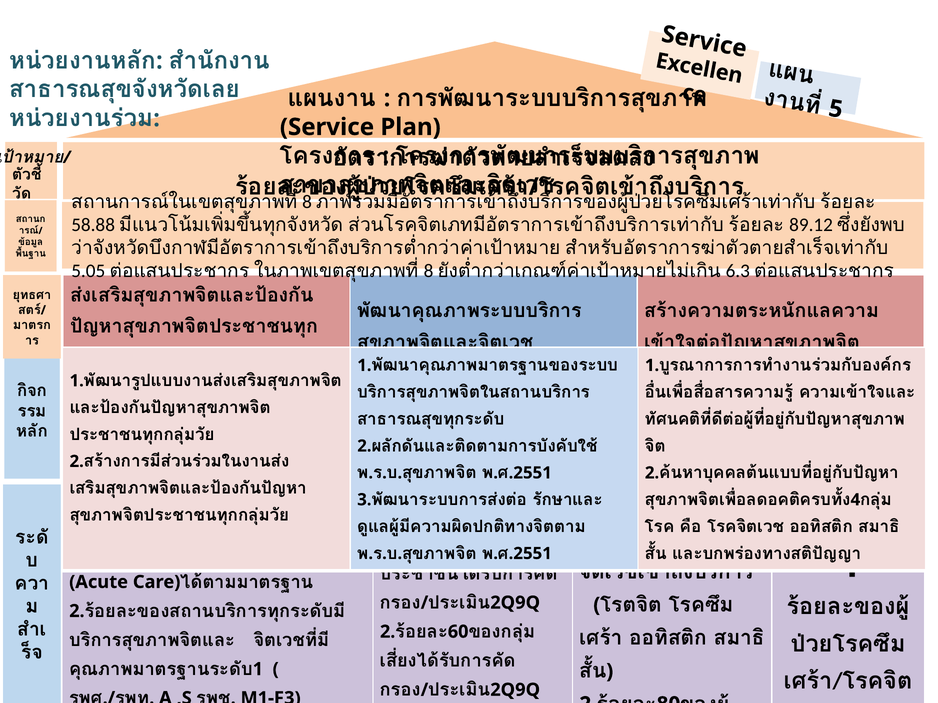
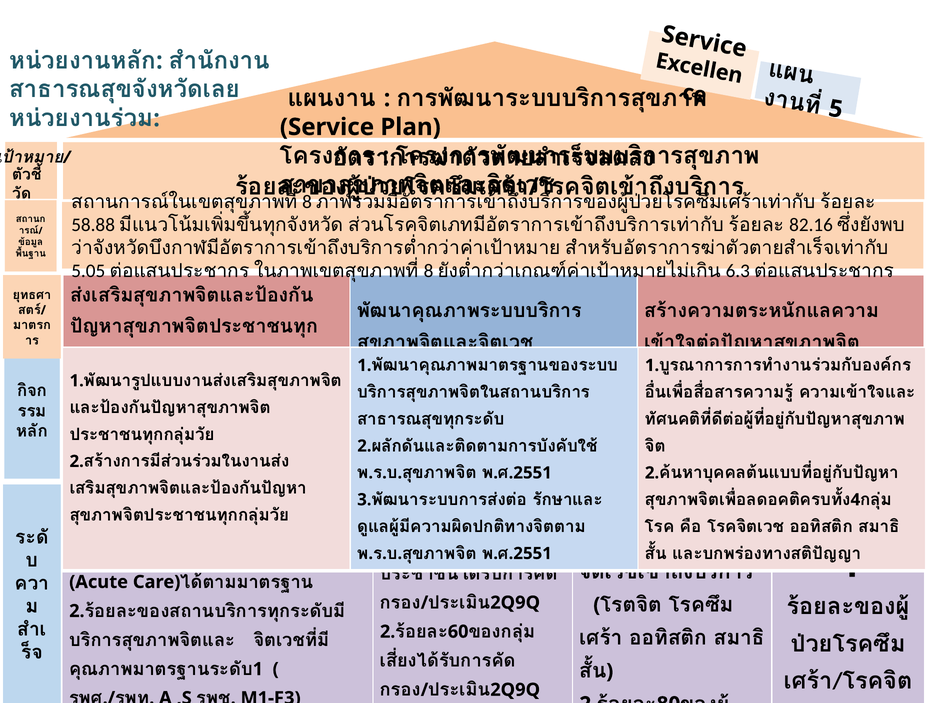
89.12: 89.12 -> 82.16 (811, 225)
